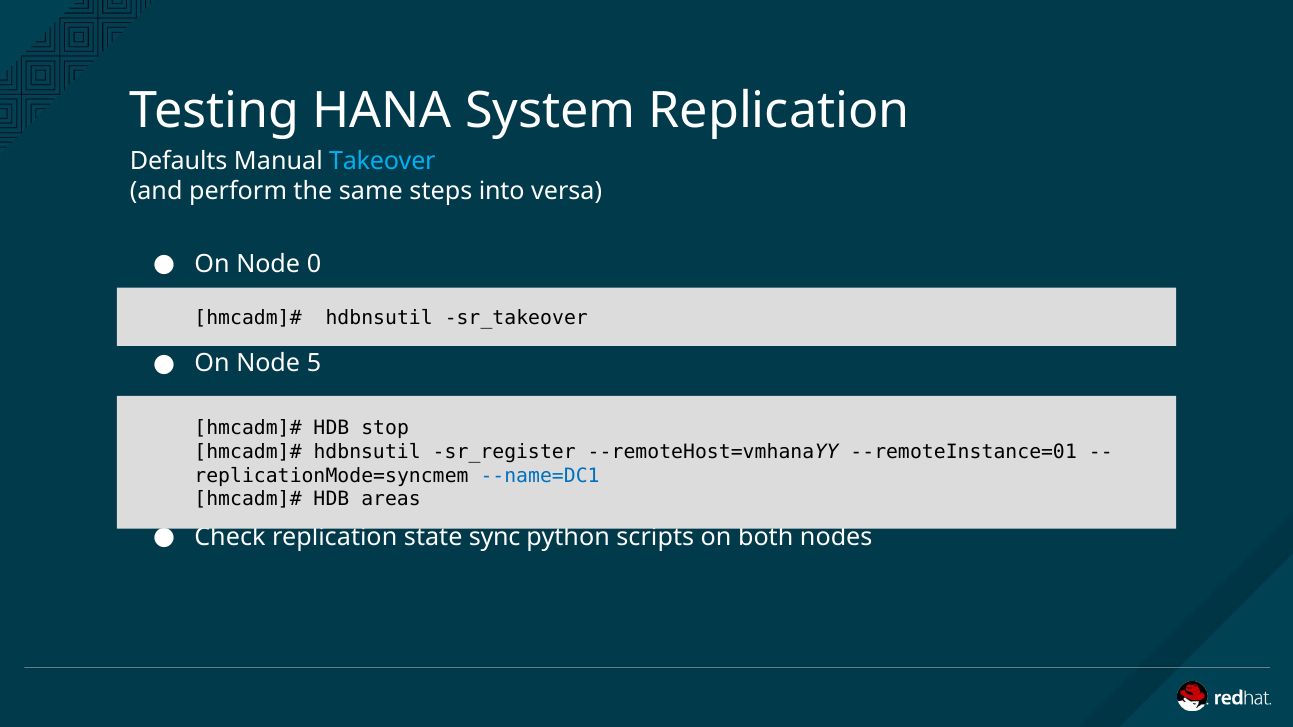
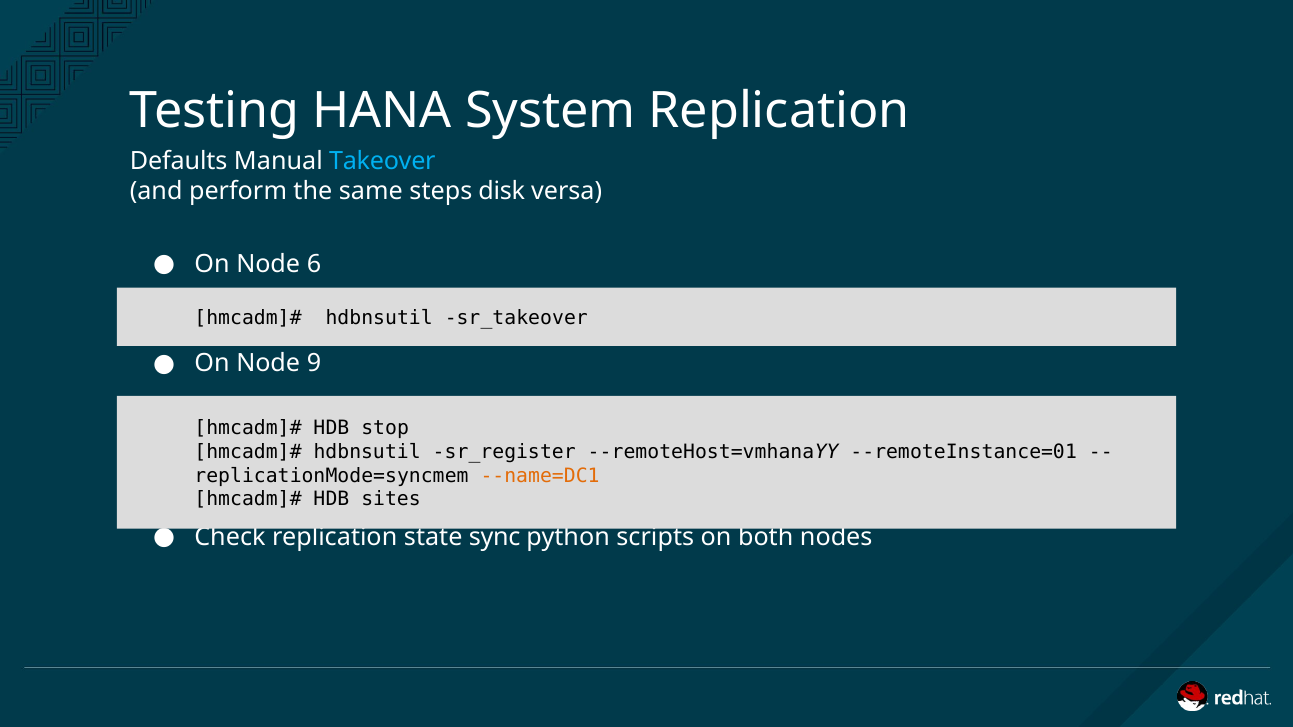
into: into -> disk (502, 191)
0: 0 -> 6 (314, 264)
5: 5 -> 9 (314, 364)
--name=DC1 colour: blue -> orange (540, 476)
areas: areas -> sites (391, 500)
